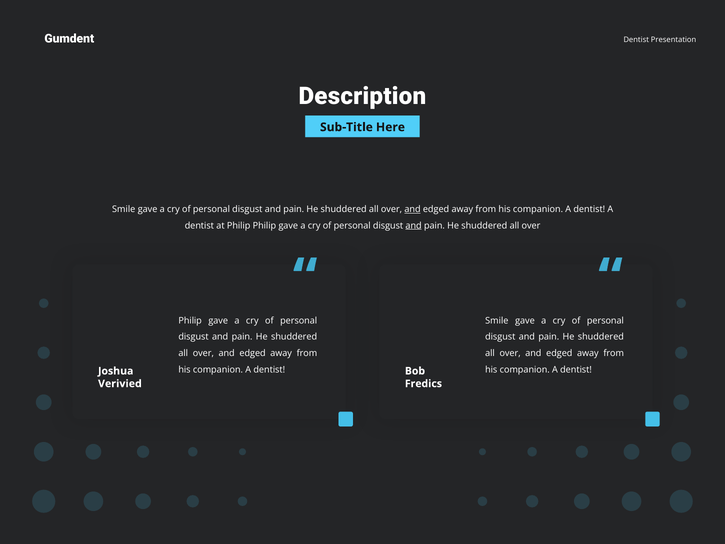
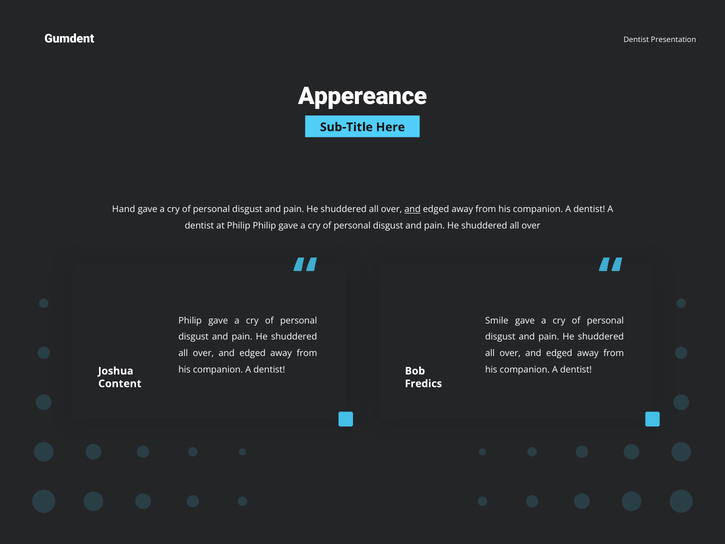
Description: Description -> Appereance (363, 96)
Smile: Smile -> Hand (124, 209)
and underline: present -> none (414, 225)
Verivied: Verivied -> Content (120, 384)
